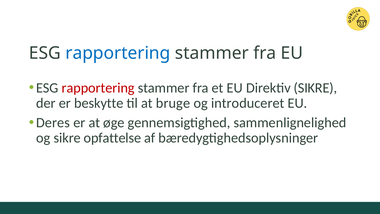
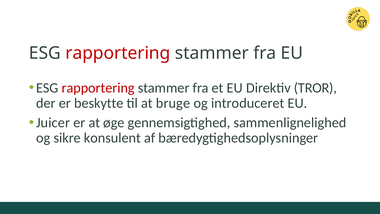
rapportering colour: blue -> red (118, 53)
Direktiv SIKRE: SIKRE -> TROR (315, 88)
Deres: Deres -> Juicer (53, 122)
opfattelse: opfattelse -> konsulent (112, 138)
